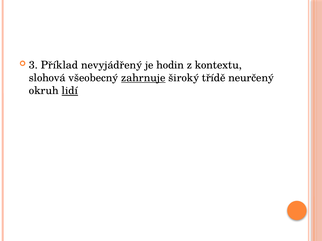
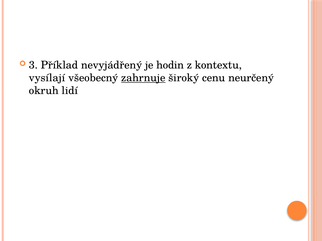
slohová: slohová -> vysílají (47, 78)
třídě: třídě -> cenu (214, 78)
lidí underline: present -> none (70, 91)
